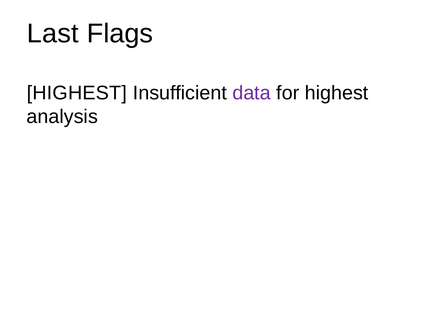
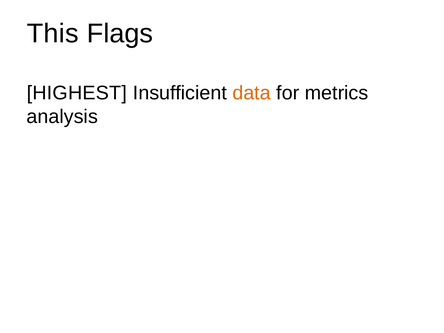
Last: Last -> This (53, 34)
data colour: purple -> orange (252, 93)
for highest: highest -> metrics (337, 93)
